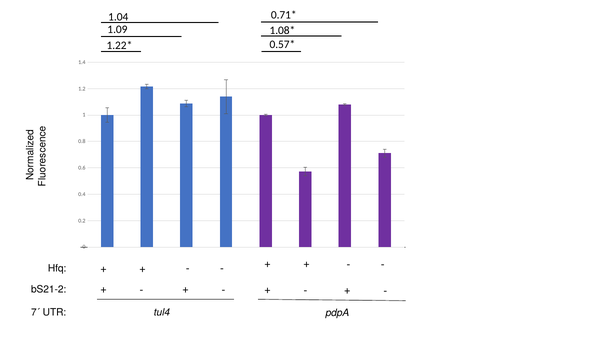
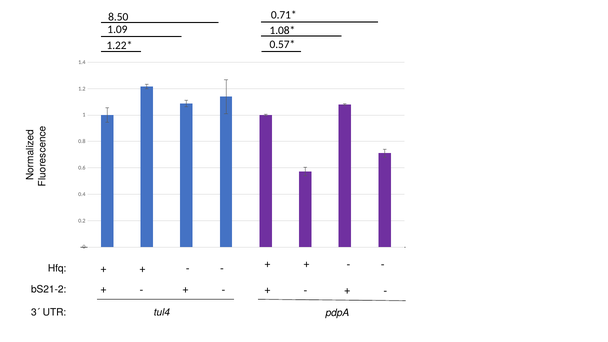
1.04: 1.04 -> 8.50 (118, 17)
7´: 7´ -> 3´ (35, 312)
